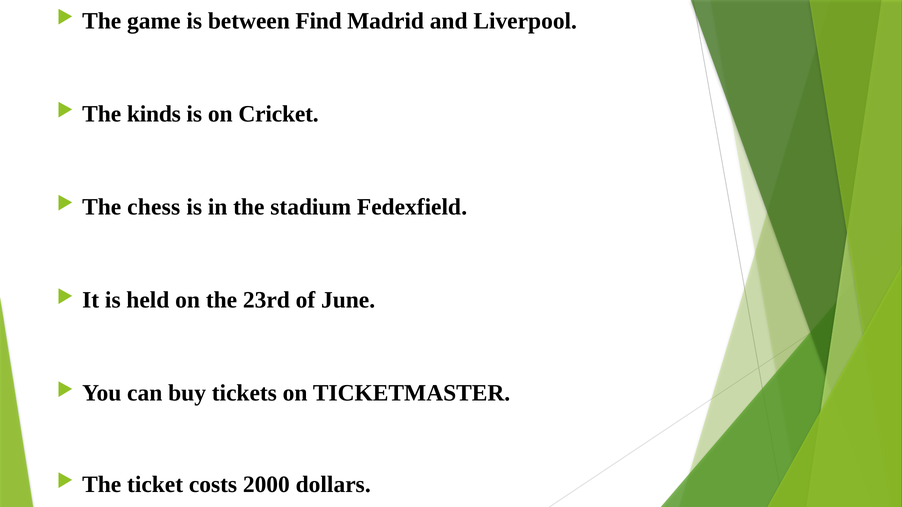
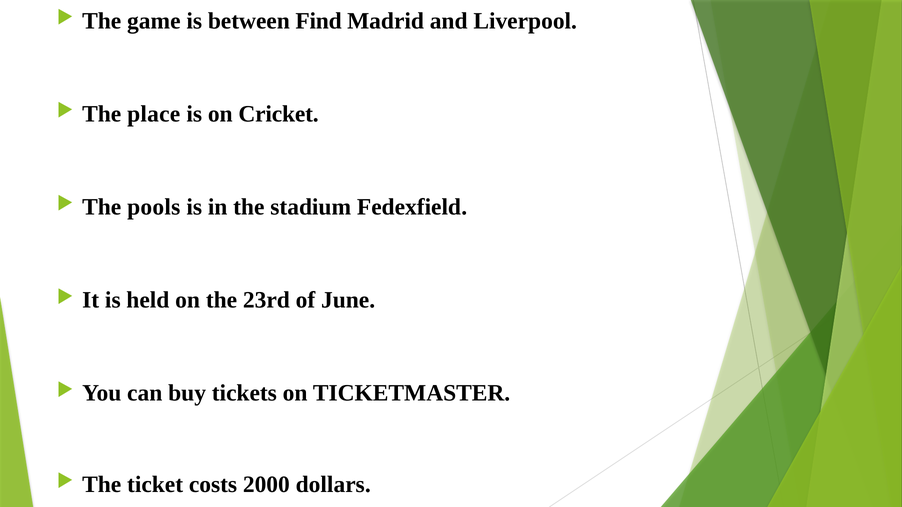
kinds: kinds -> place (154, 114)
chess: chess -> pools (154, 207)
